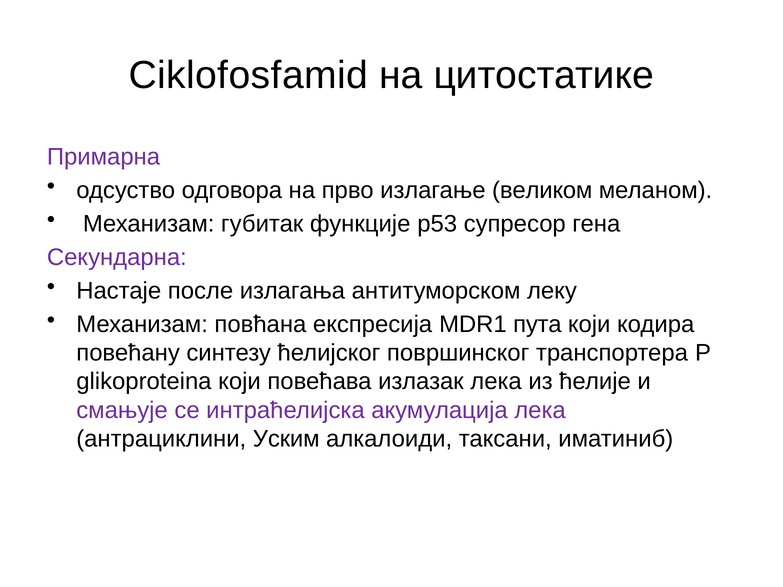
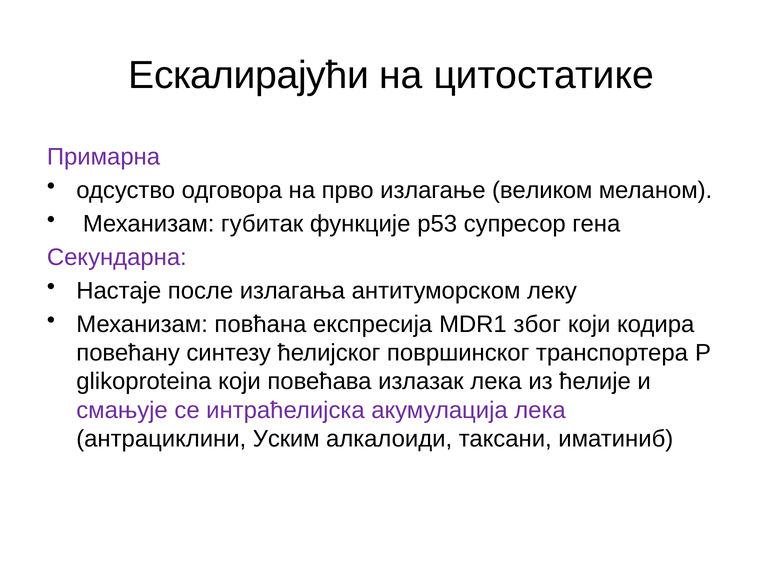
Ciklofosfamid: Ciklofosfamid -> Ескалирајући (249, 75)
пута: пута -> због (537, 324)
